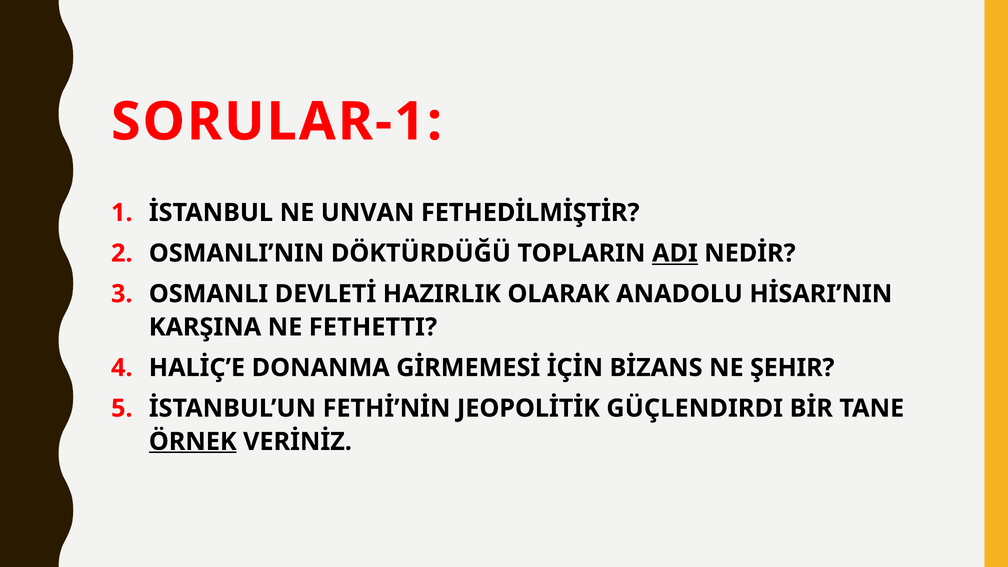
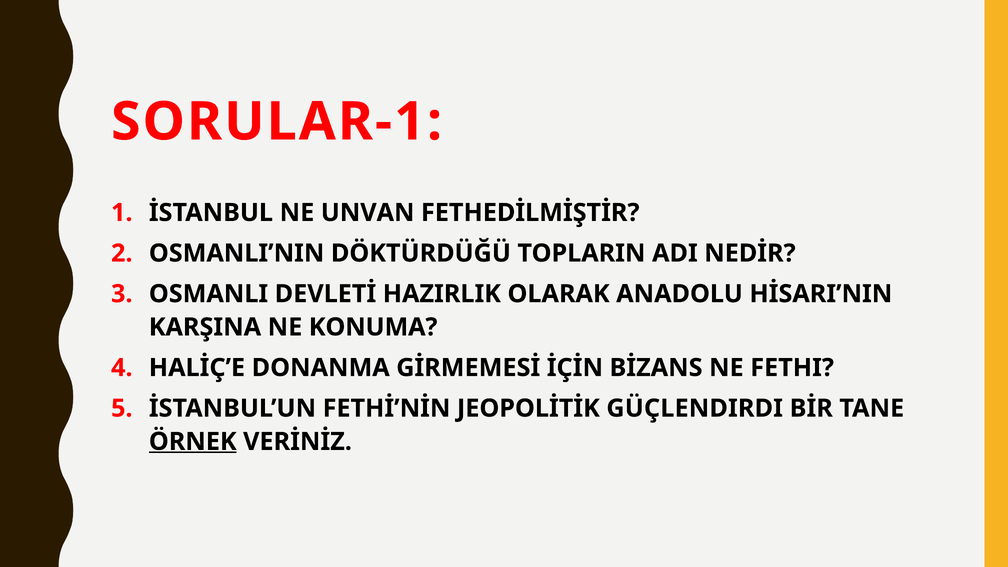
ADI underline: present -> none (675, 253)
FETHETTI: FETHETTI -> KONUMA (373, 327)
ŞEHIR: ŞEHIR -> FETHI (792, 368)
